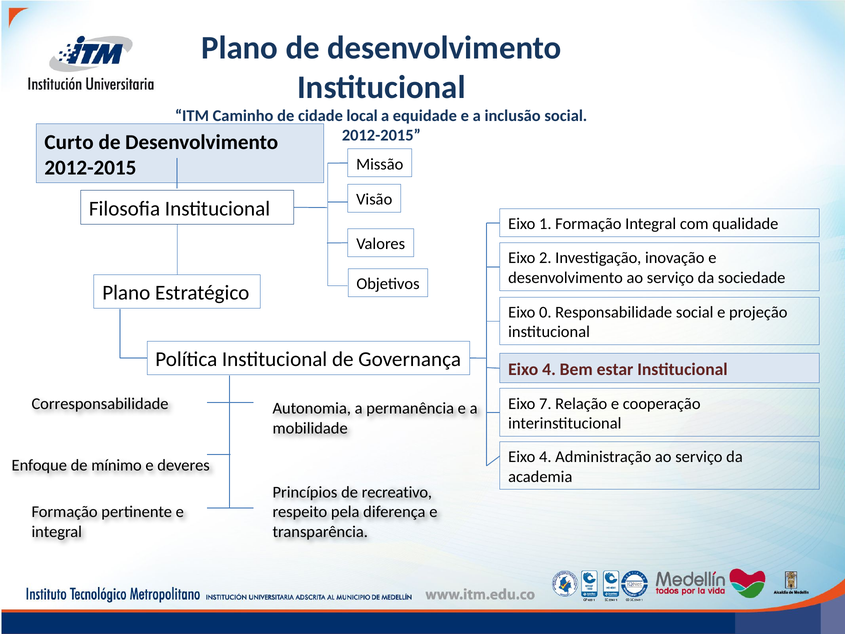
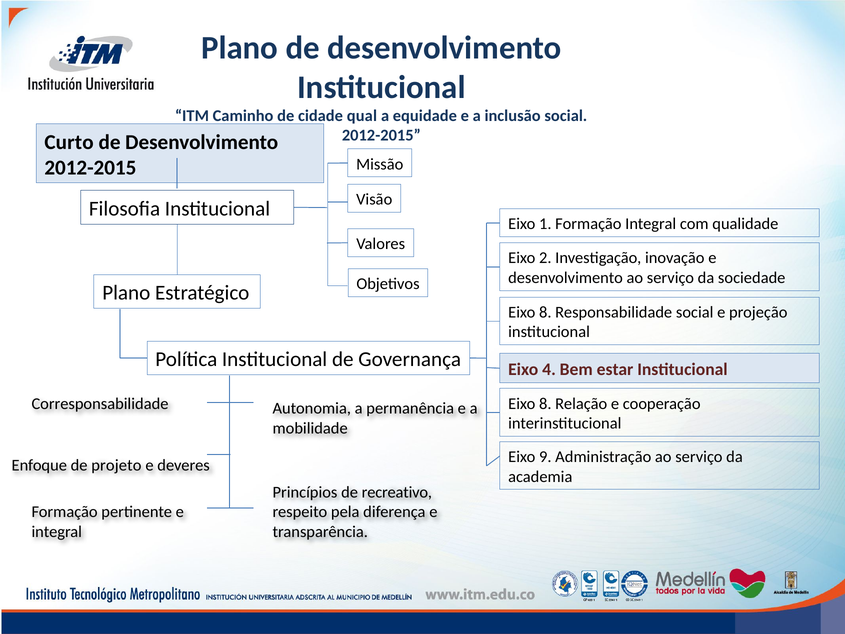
local: local -> qual (362, 116)
0: 0 -> 8 (545, 312)
7: 7 -> 8 (545, 403)
4: 4 -> 9 (545, 457)
mínimo: mínimo -> projeto (116, 465)
